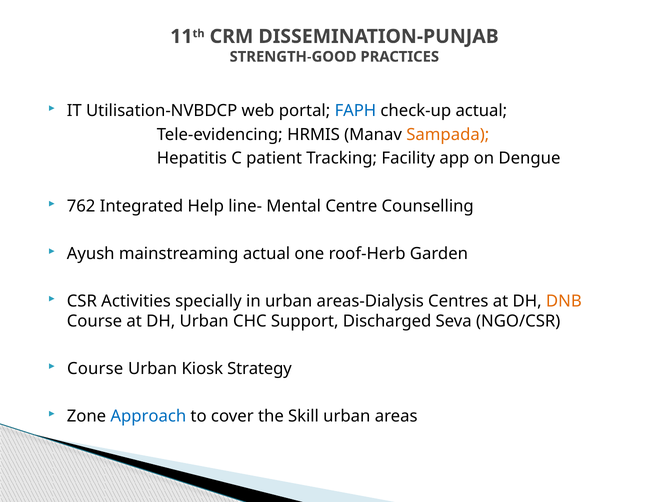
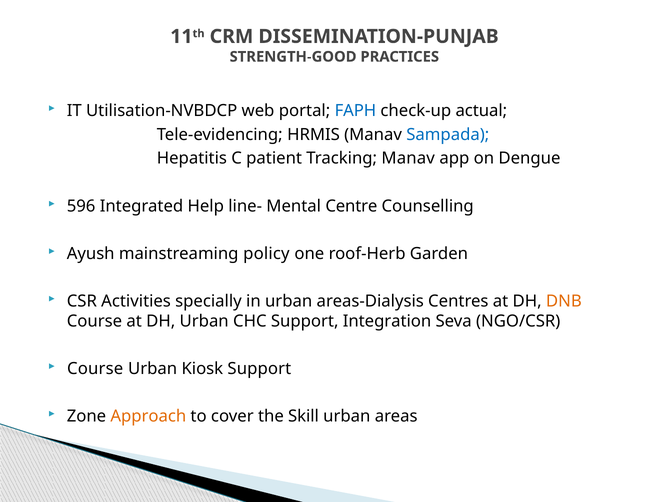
Sampada colour: orange -> blue (448, 135)
Tracking Facility: Facility -> Manav (408, 158)
762: 762 -> 596 (81, 206)
mainstreaming actual: actual -> policy (266, 253)
Discharged: Discharged -> Integration (387, 321)
Kiosk Strategy: Strategy -> Support (259, 369)
Approach colour: blue -> orange (148, 416)
